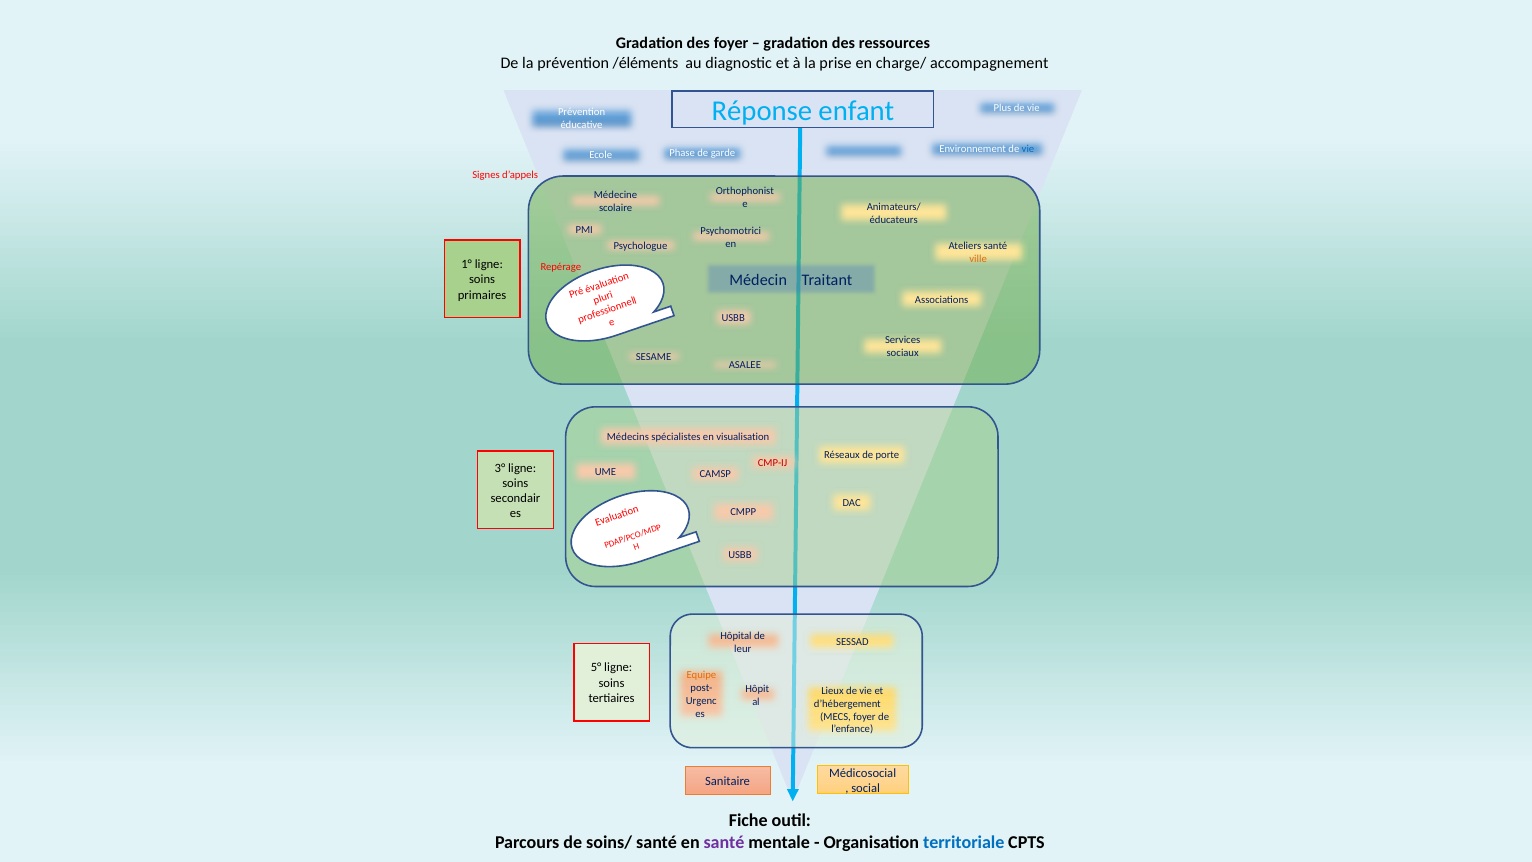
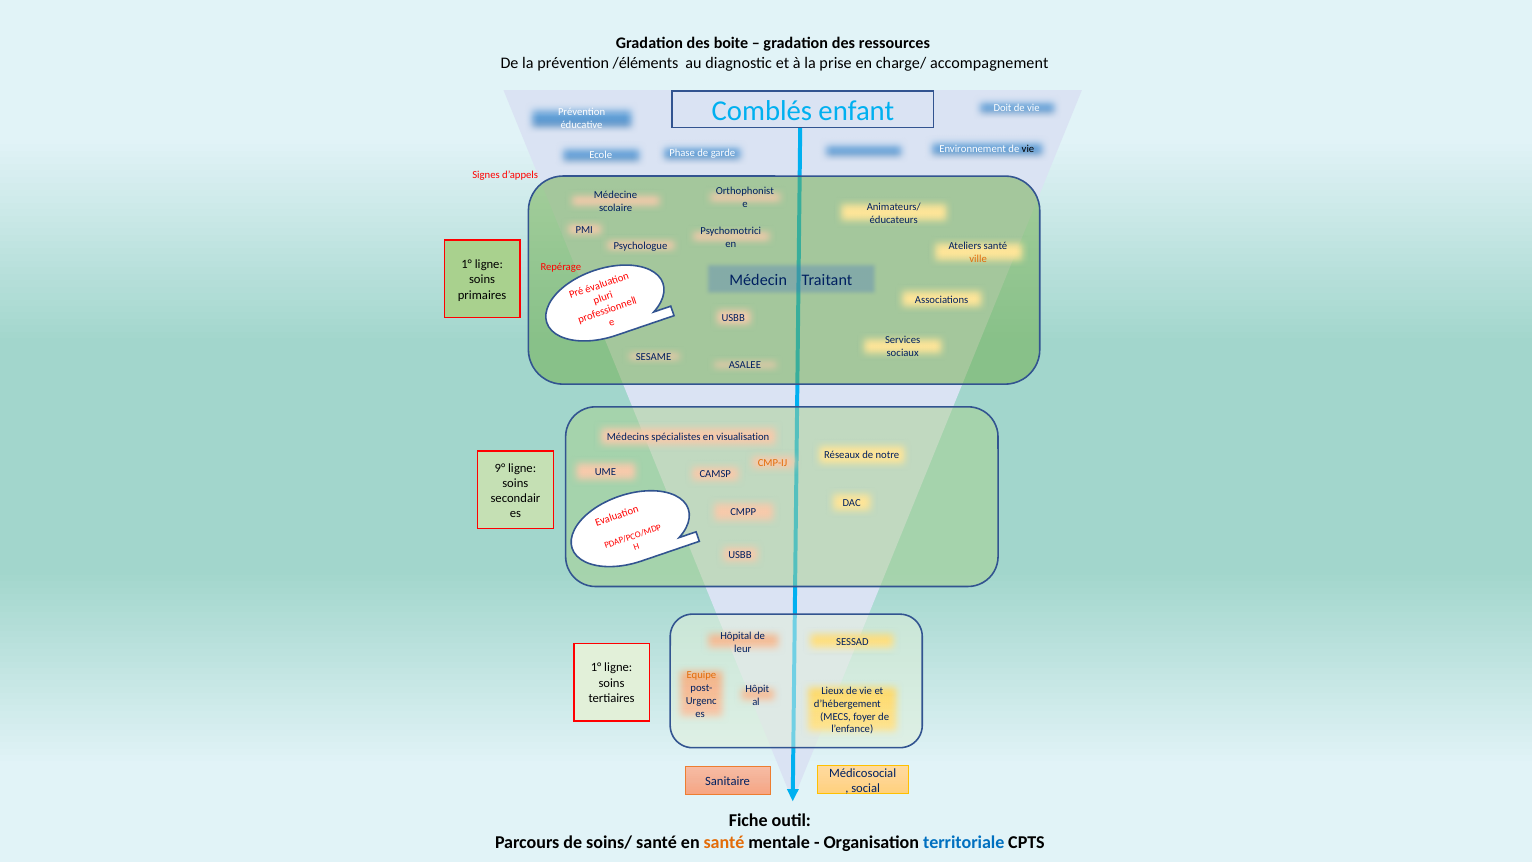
des foyer: foyer -> boite (731, 44)
Réponse: Réponse -> Comblés (762, 111)
Plus: Plus -> Doit (1003, 108)
vie colour: blue -> black (1028, 149)
porte: porte -> notre (887, 455)
CMP-IJ colour: red -> orange (773, 463)
3°: 3° -> 9° (500, 468)
5°: 5° -> 1° (596, 668)
santé colour: purple -> orange (724, 842)
